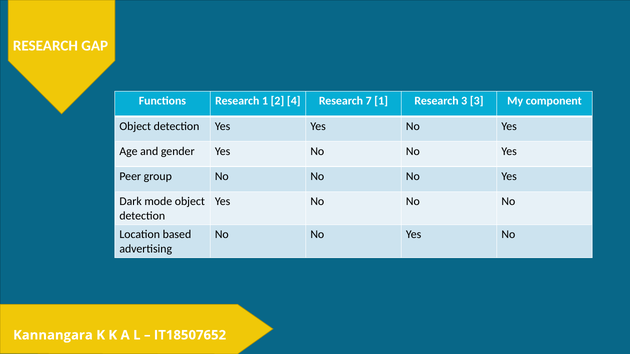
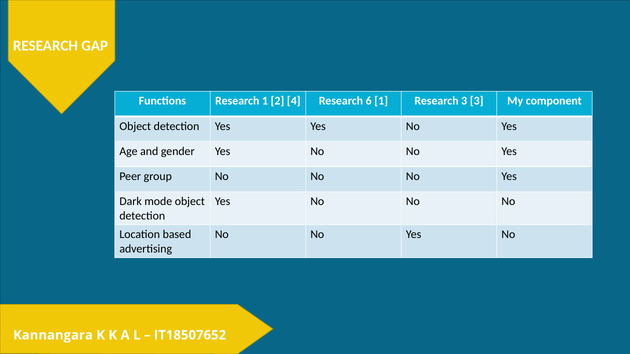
7: 7 -> 6 (369, 101)
